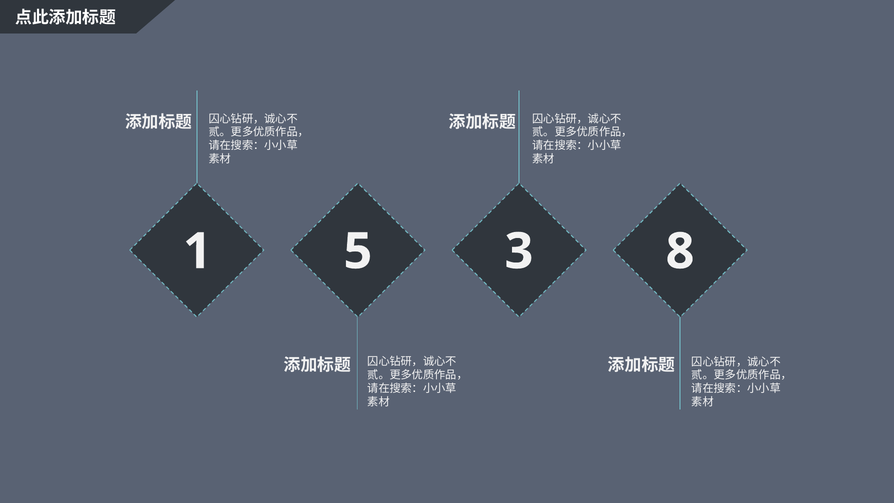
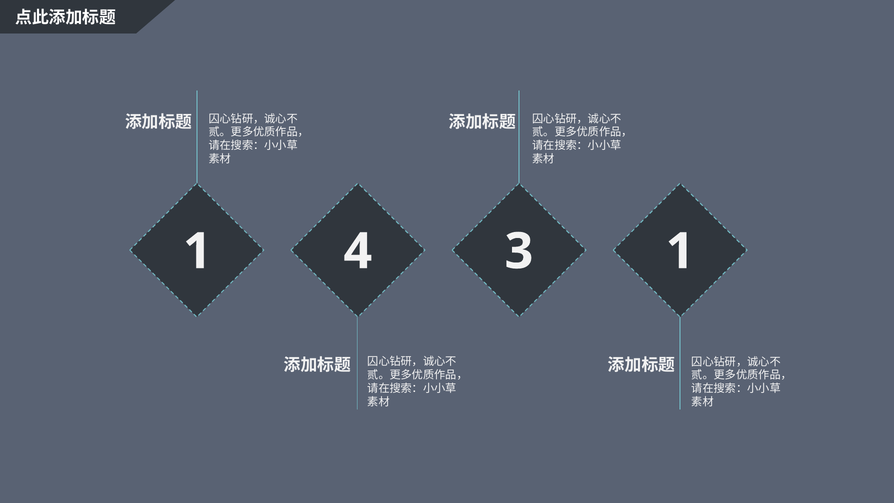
5: 5 -> 4 (358, 251)
3 8: 8 -> 1 (680, 251)
